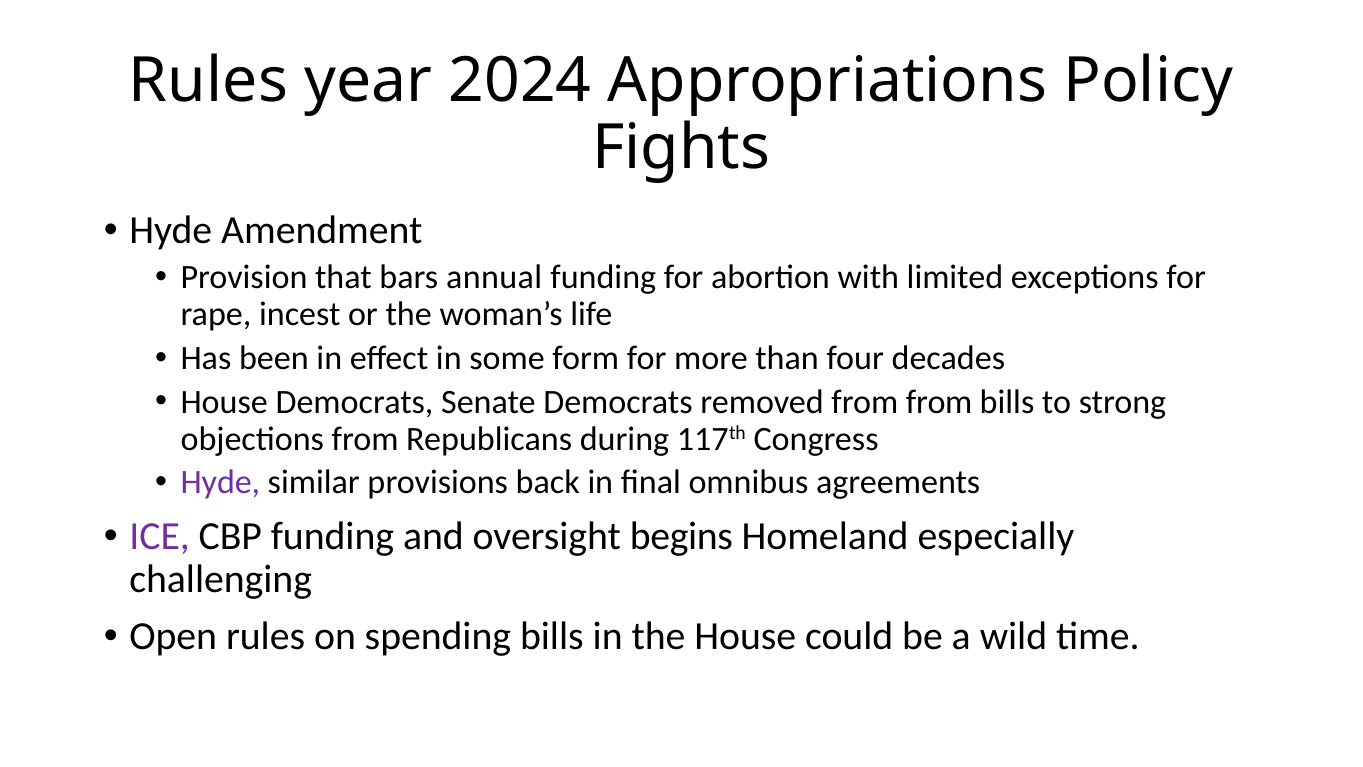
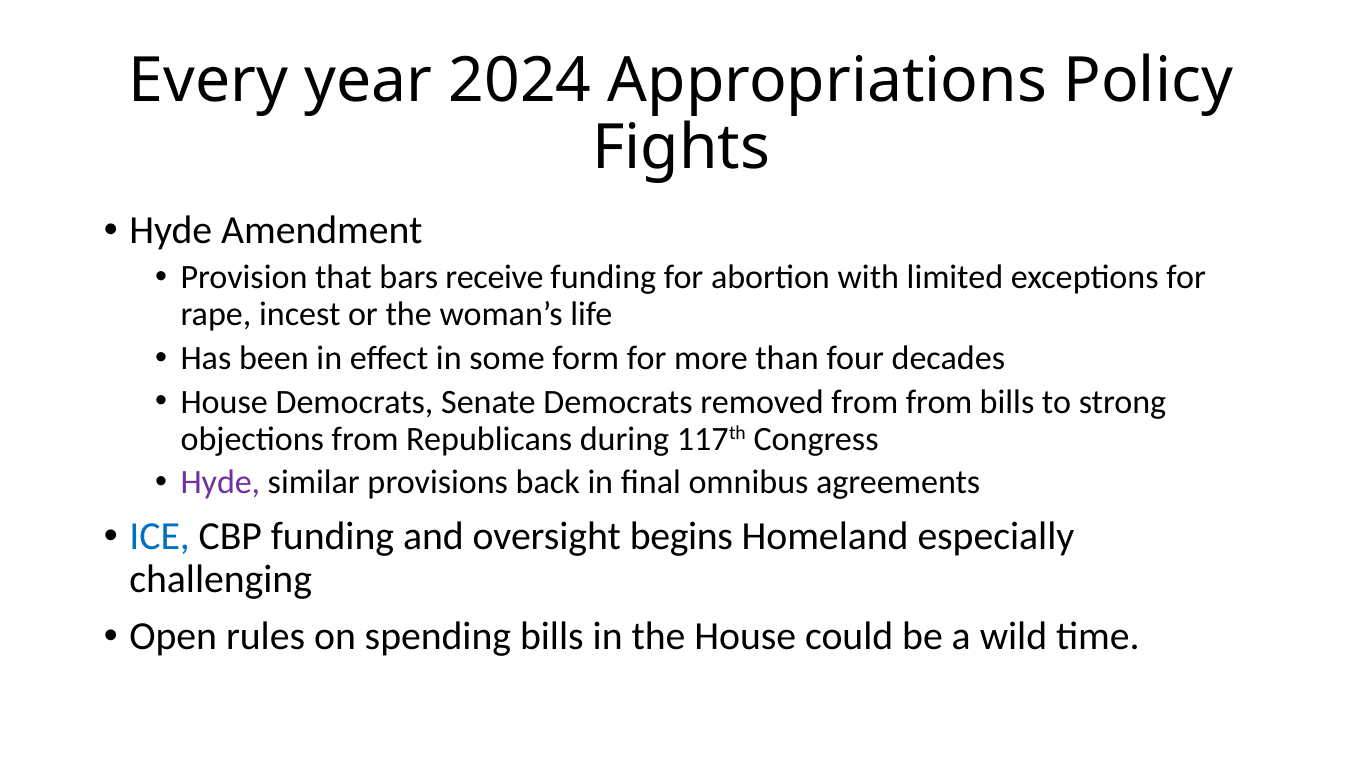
Rules: Rules -> Every (208, 81)
annual: annual -> receive (494, 277)
ICE colour: purple -> blue (160, 536)
